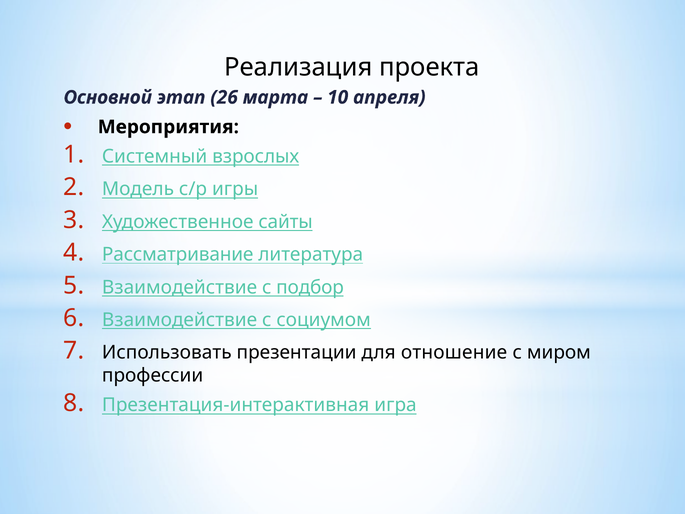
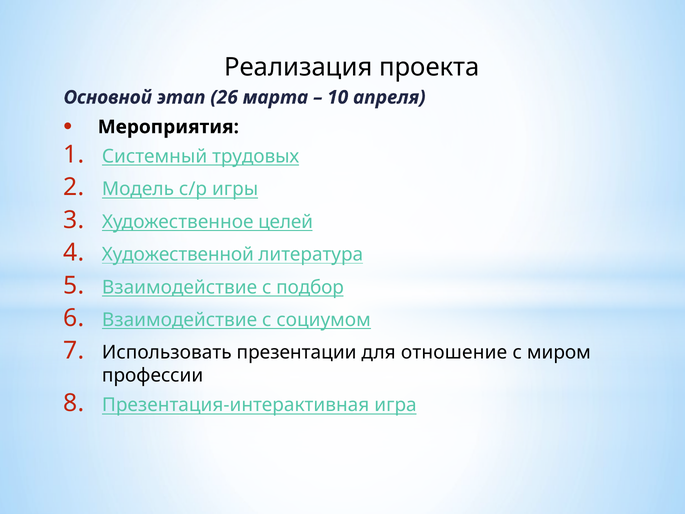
взрослых: взрослых -> трудовых (256, 156)
сайты: сайты -> целей (286, 222)
Рассматривание: Рассматривание -> Художественной (178, 254)
